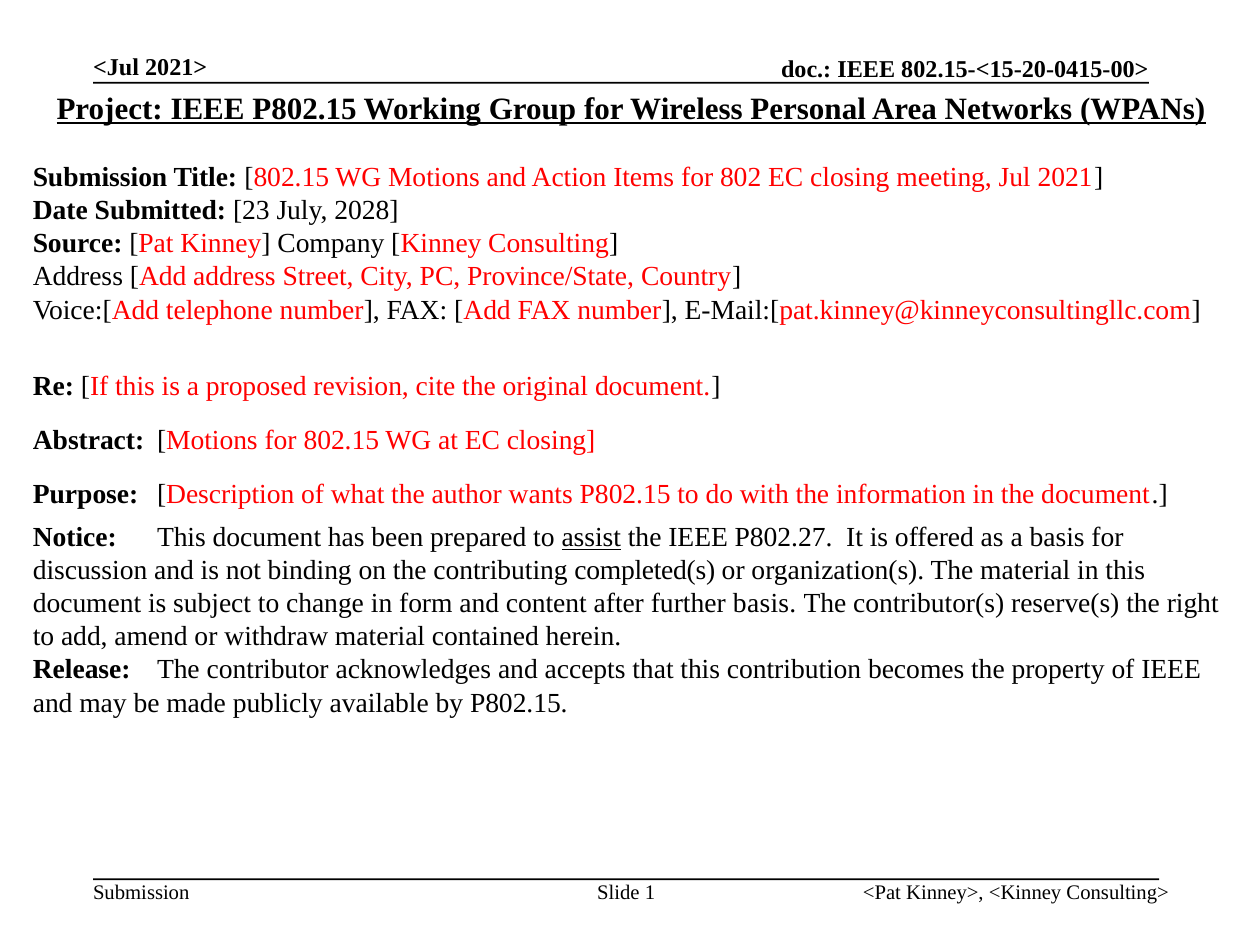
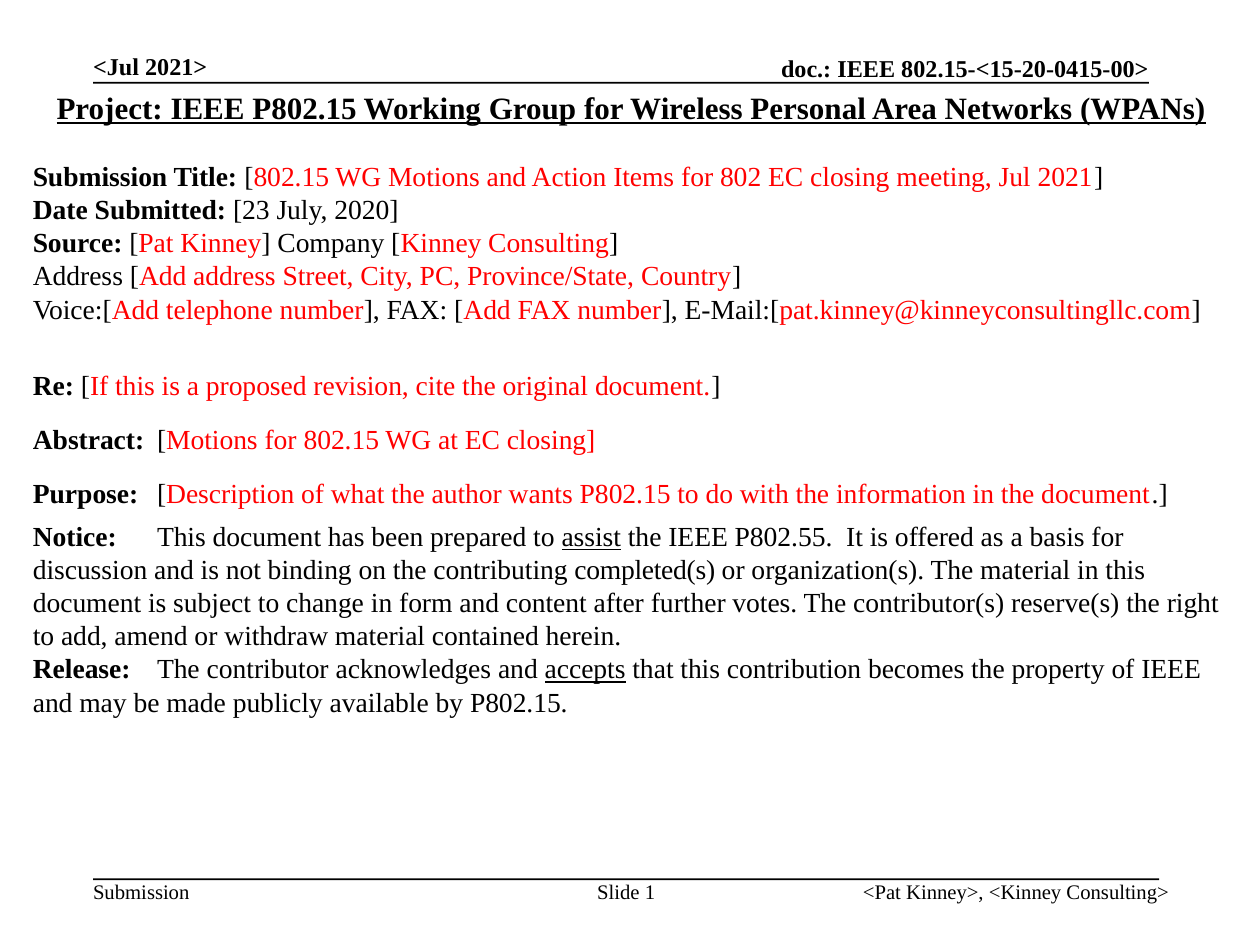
2028: 2028 -> 2020 (366, 211)
P802.27: P802.27 -> P802.55 (784, 538)
further basis: basis -> votes (765, 604)
accepts underline: none -> present (585, 670)
